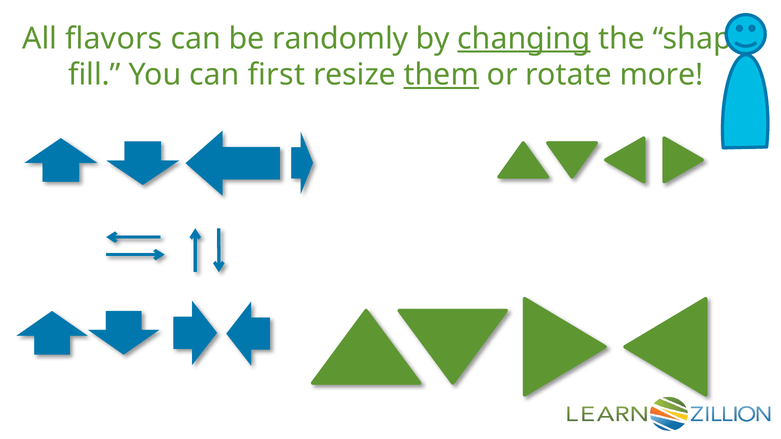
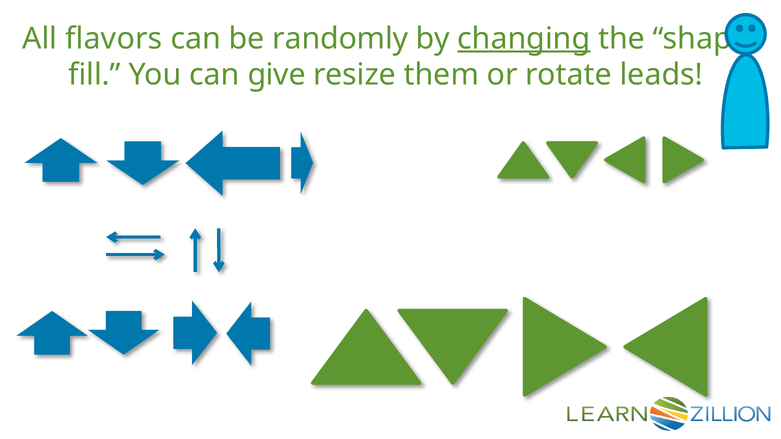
first: first -> give (277, 75)
them underline: present -> none (441, 75)
more: more -> leads (661, 75)
